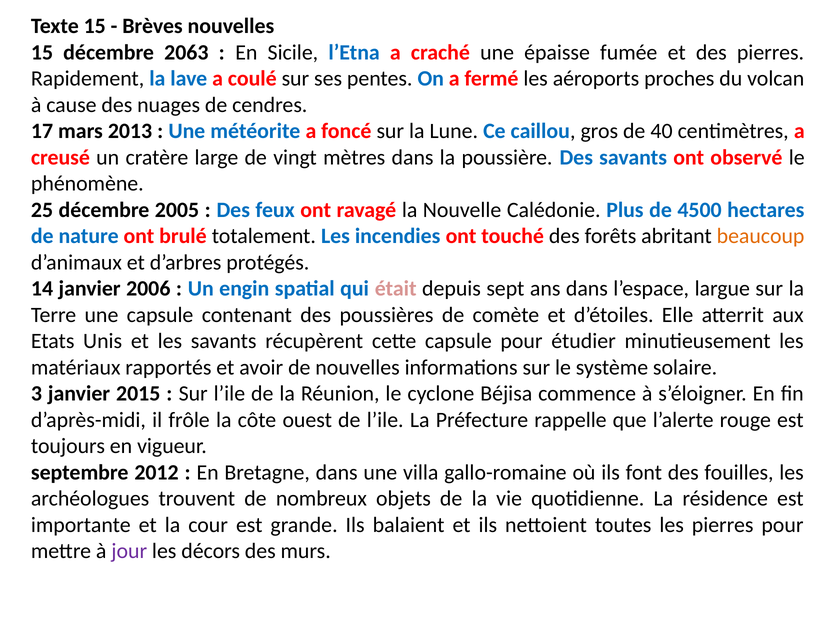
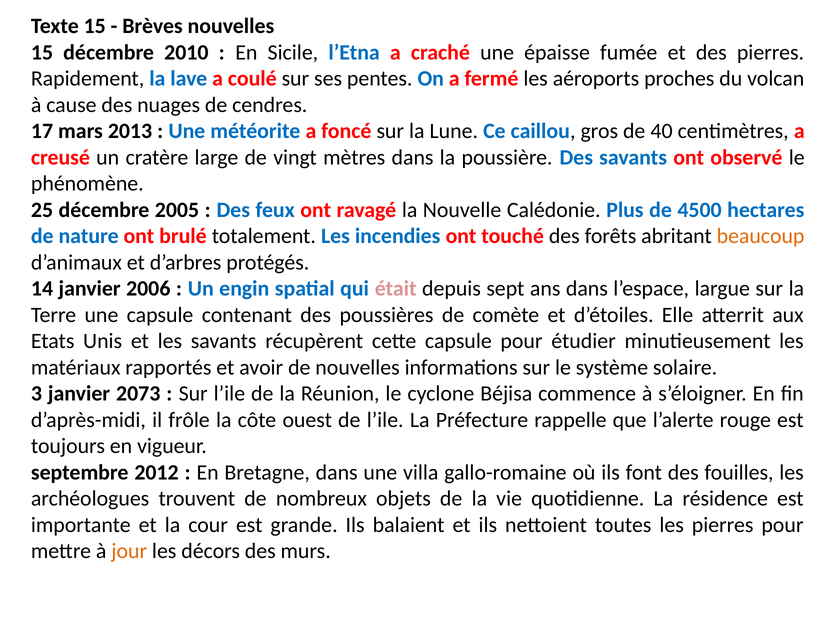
2063: 2063 -> 2010 (186, 52)
2015: 2015 -> 2073 (138, 393)
jour colour: purple -> orange (129, 551)
